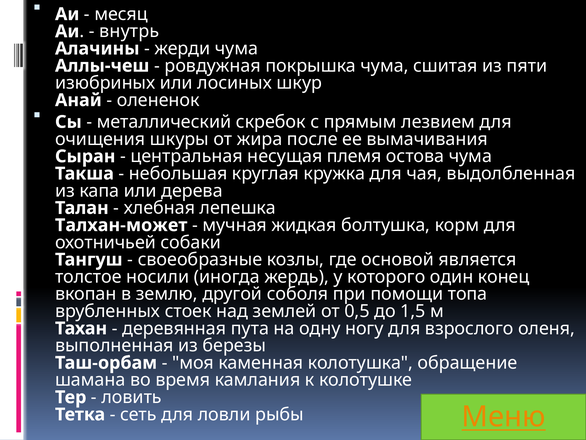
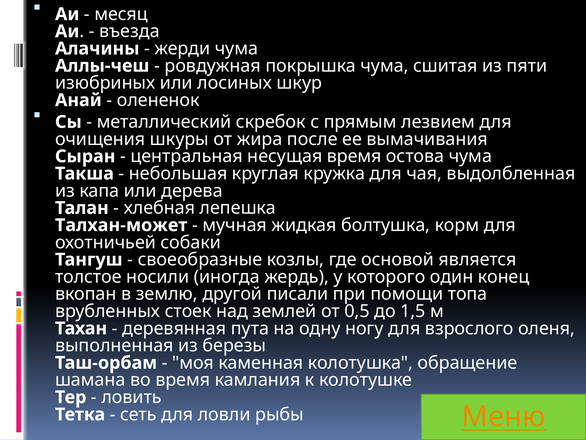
внутрь: внутрь -> въезда (129, 31)
несущая племя: племя -> время (354, 156)
соболя: соболя -> писали (298, 294)
